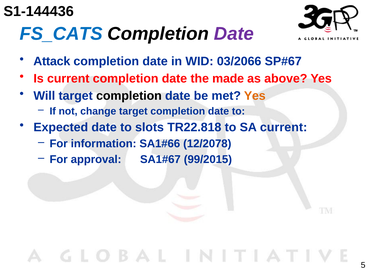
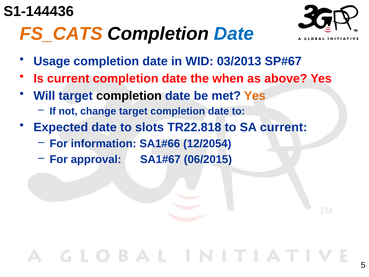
FS_CATS colour: blue -> orange (61, 34)
Date colour: purple -> blue (234, 34)
Attack: Attack -> Usage (52, 61)
03/2066: 03/2066 -> 03/2013 (239, 61)
made: made -> when (228, 78)
12/2078: 12/2078 -> 12/2054 (207, 144)
99/2015: 99/2015 -> 06/2015 (208, 159)
